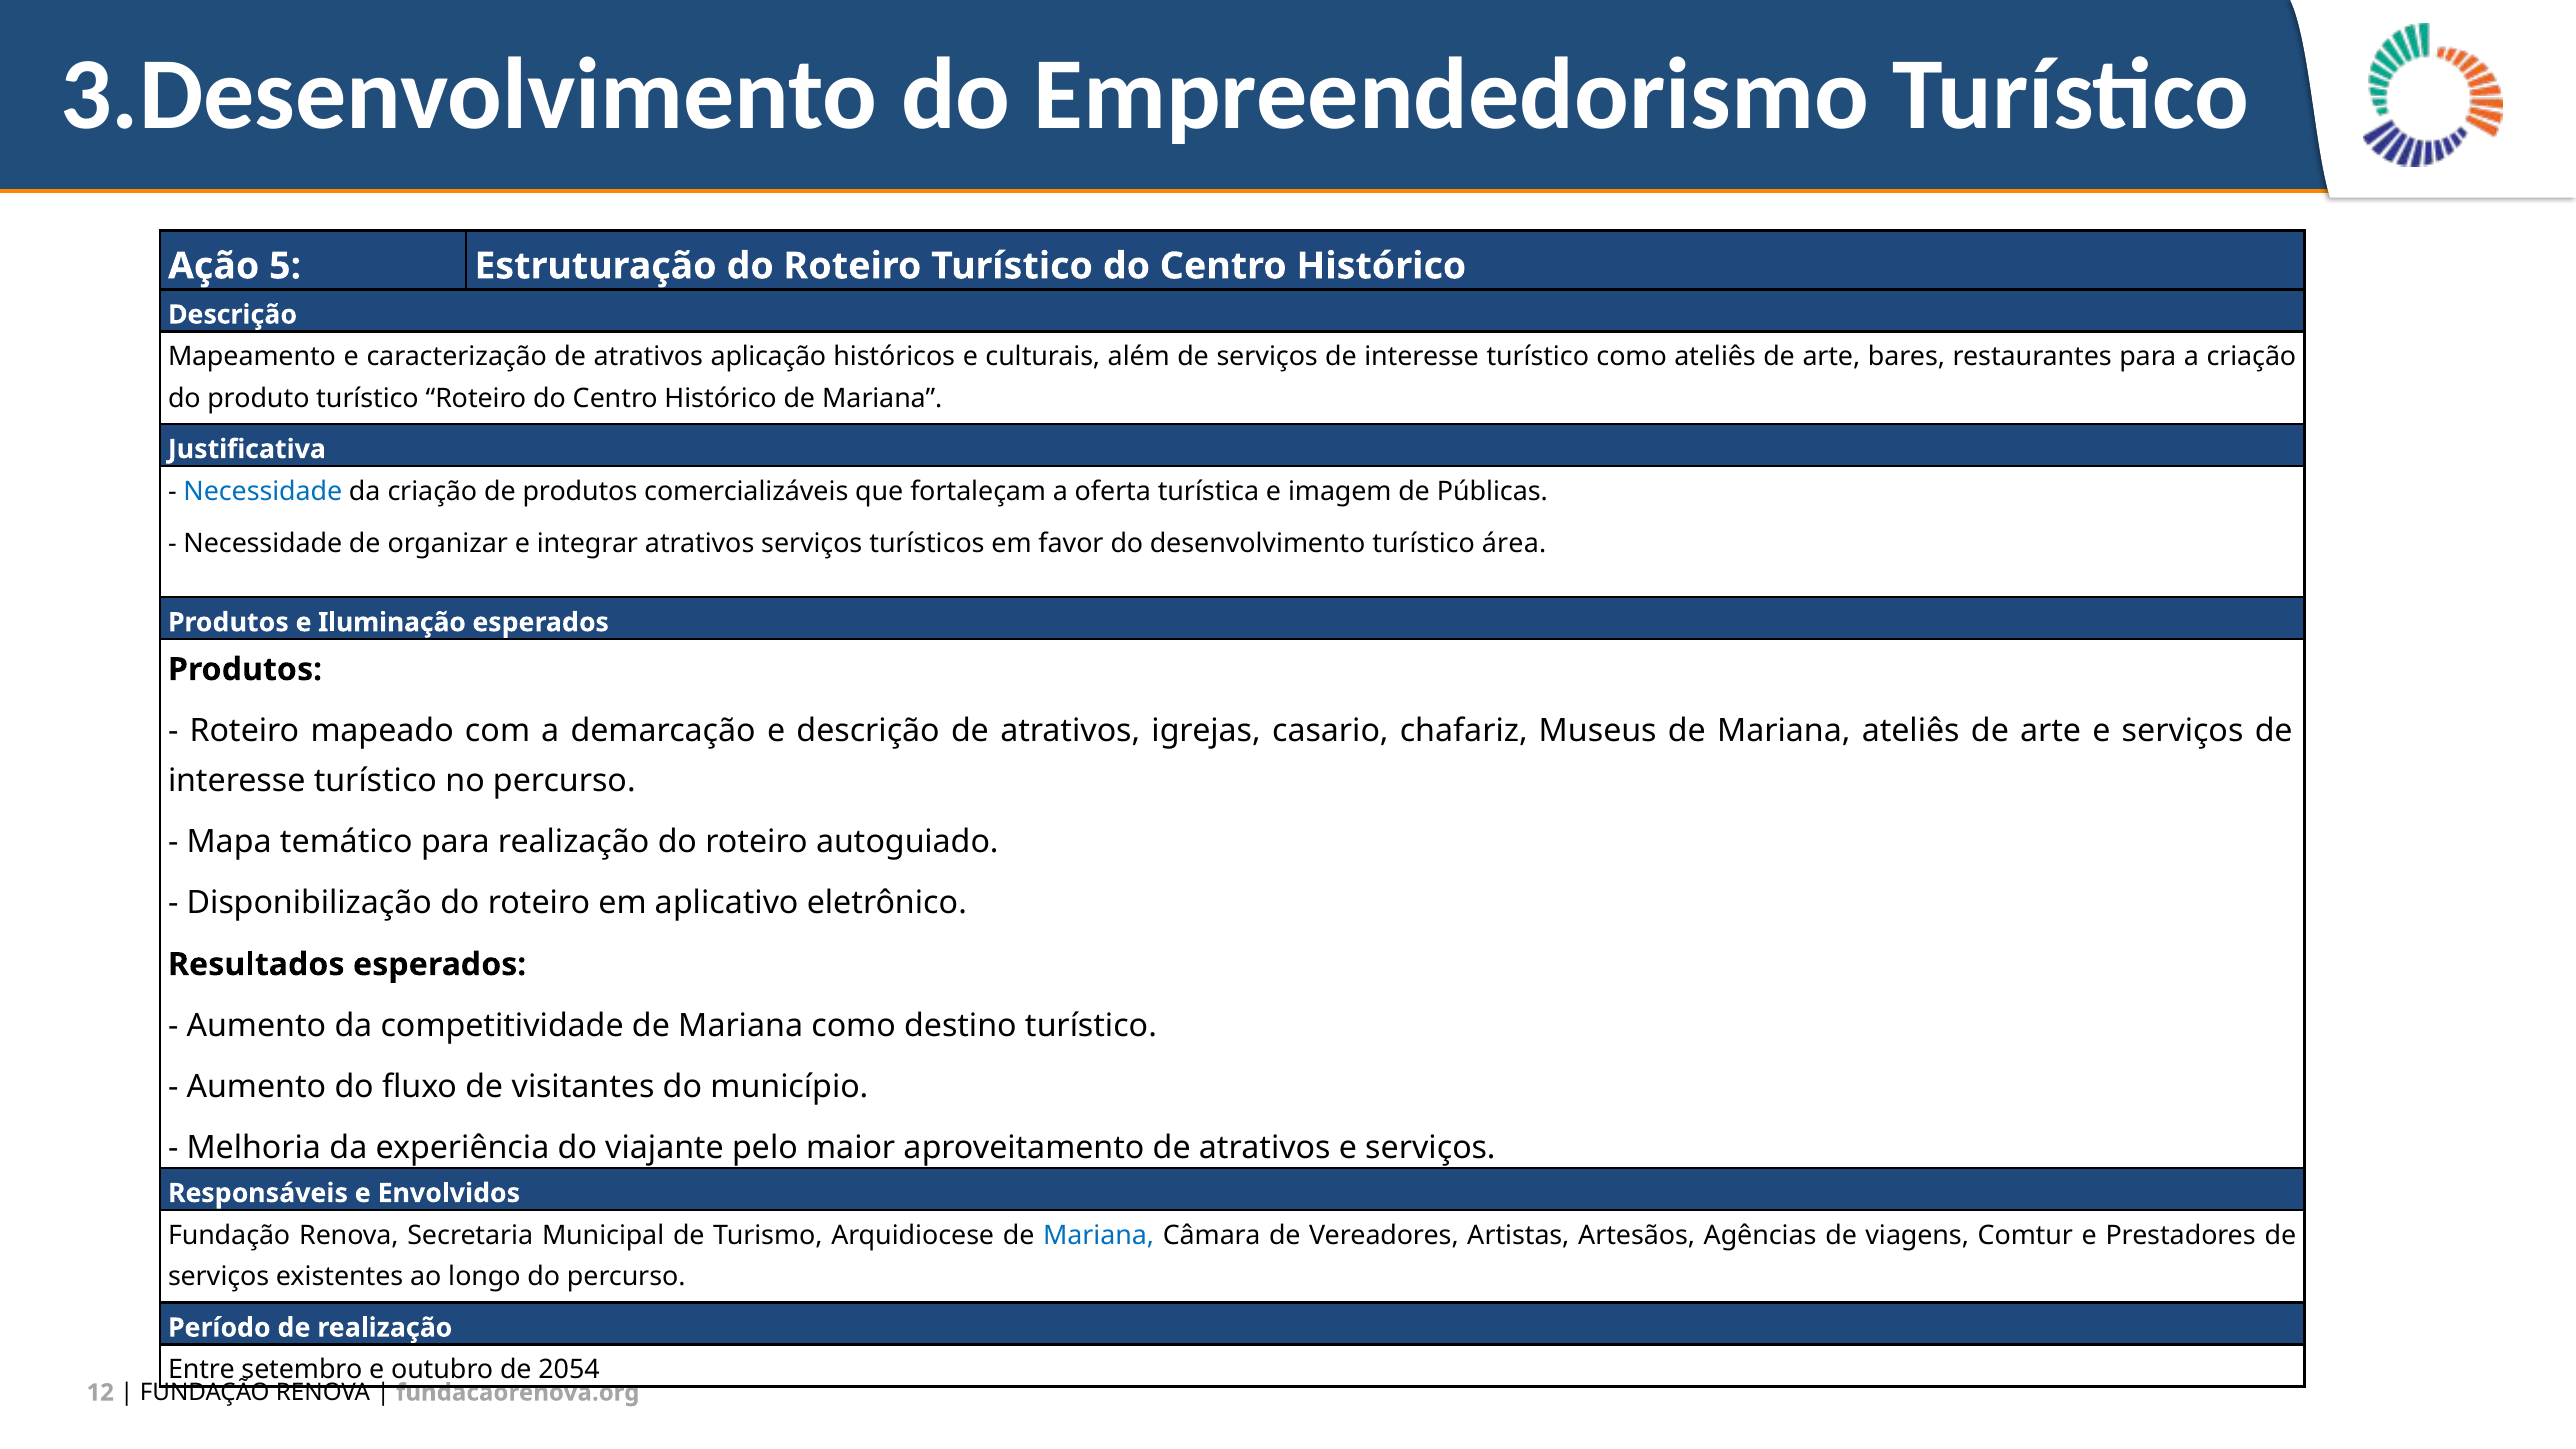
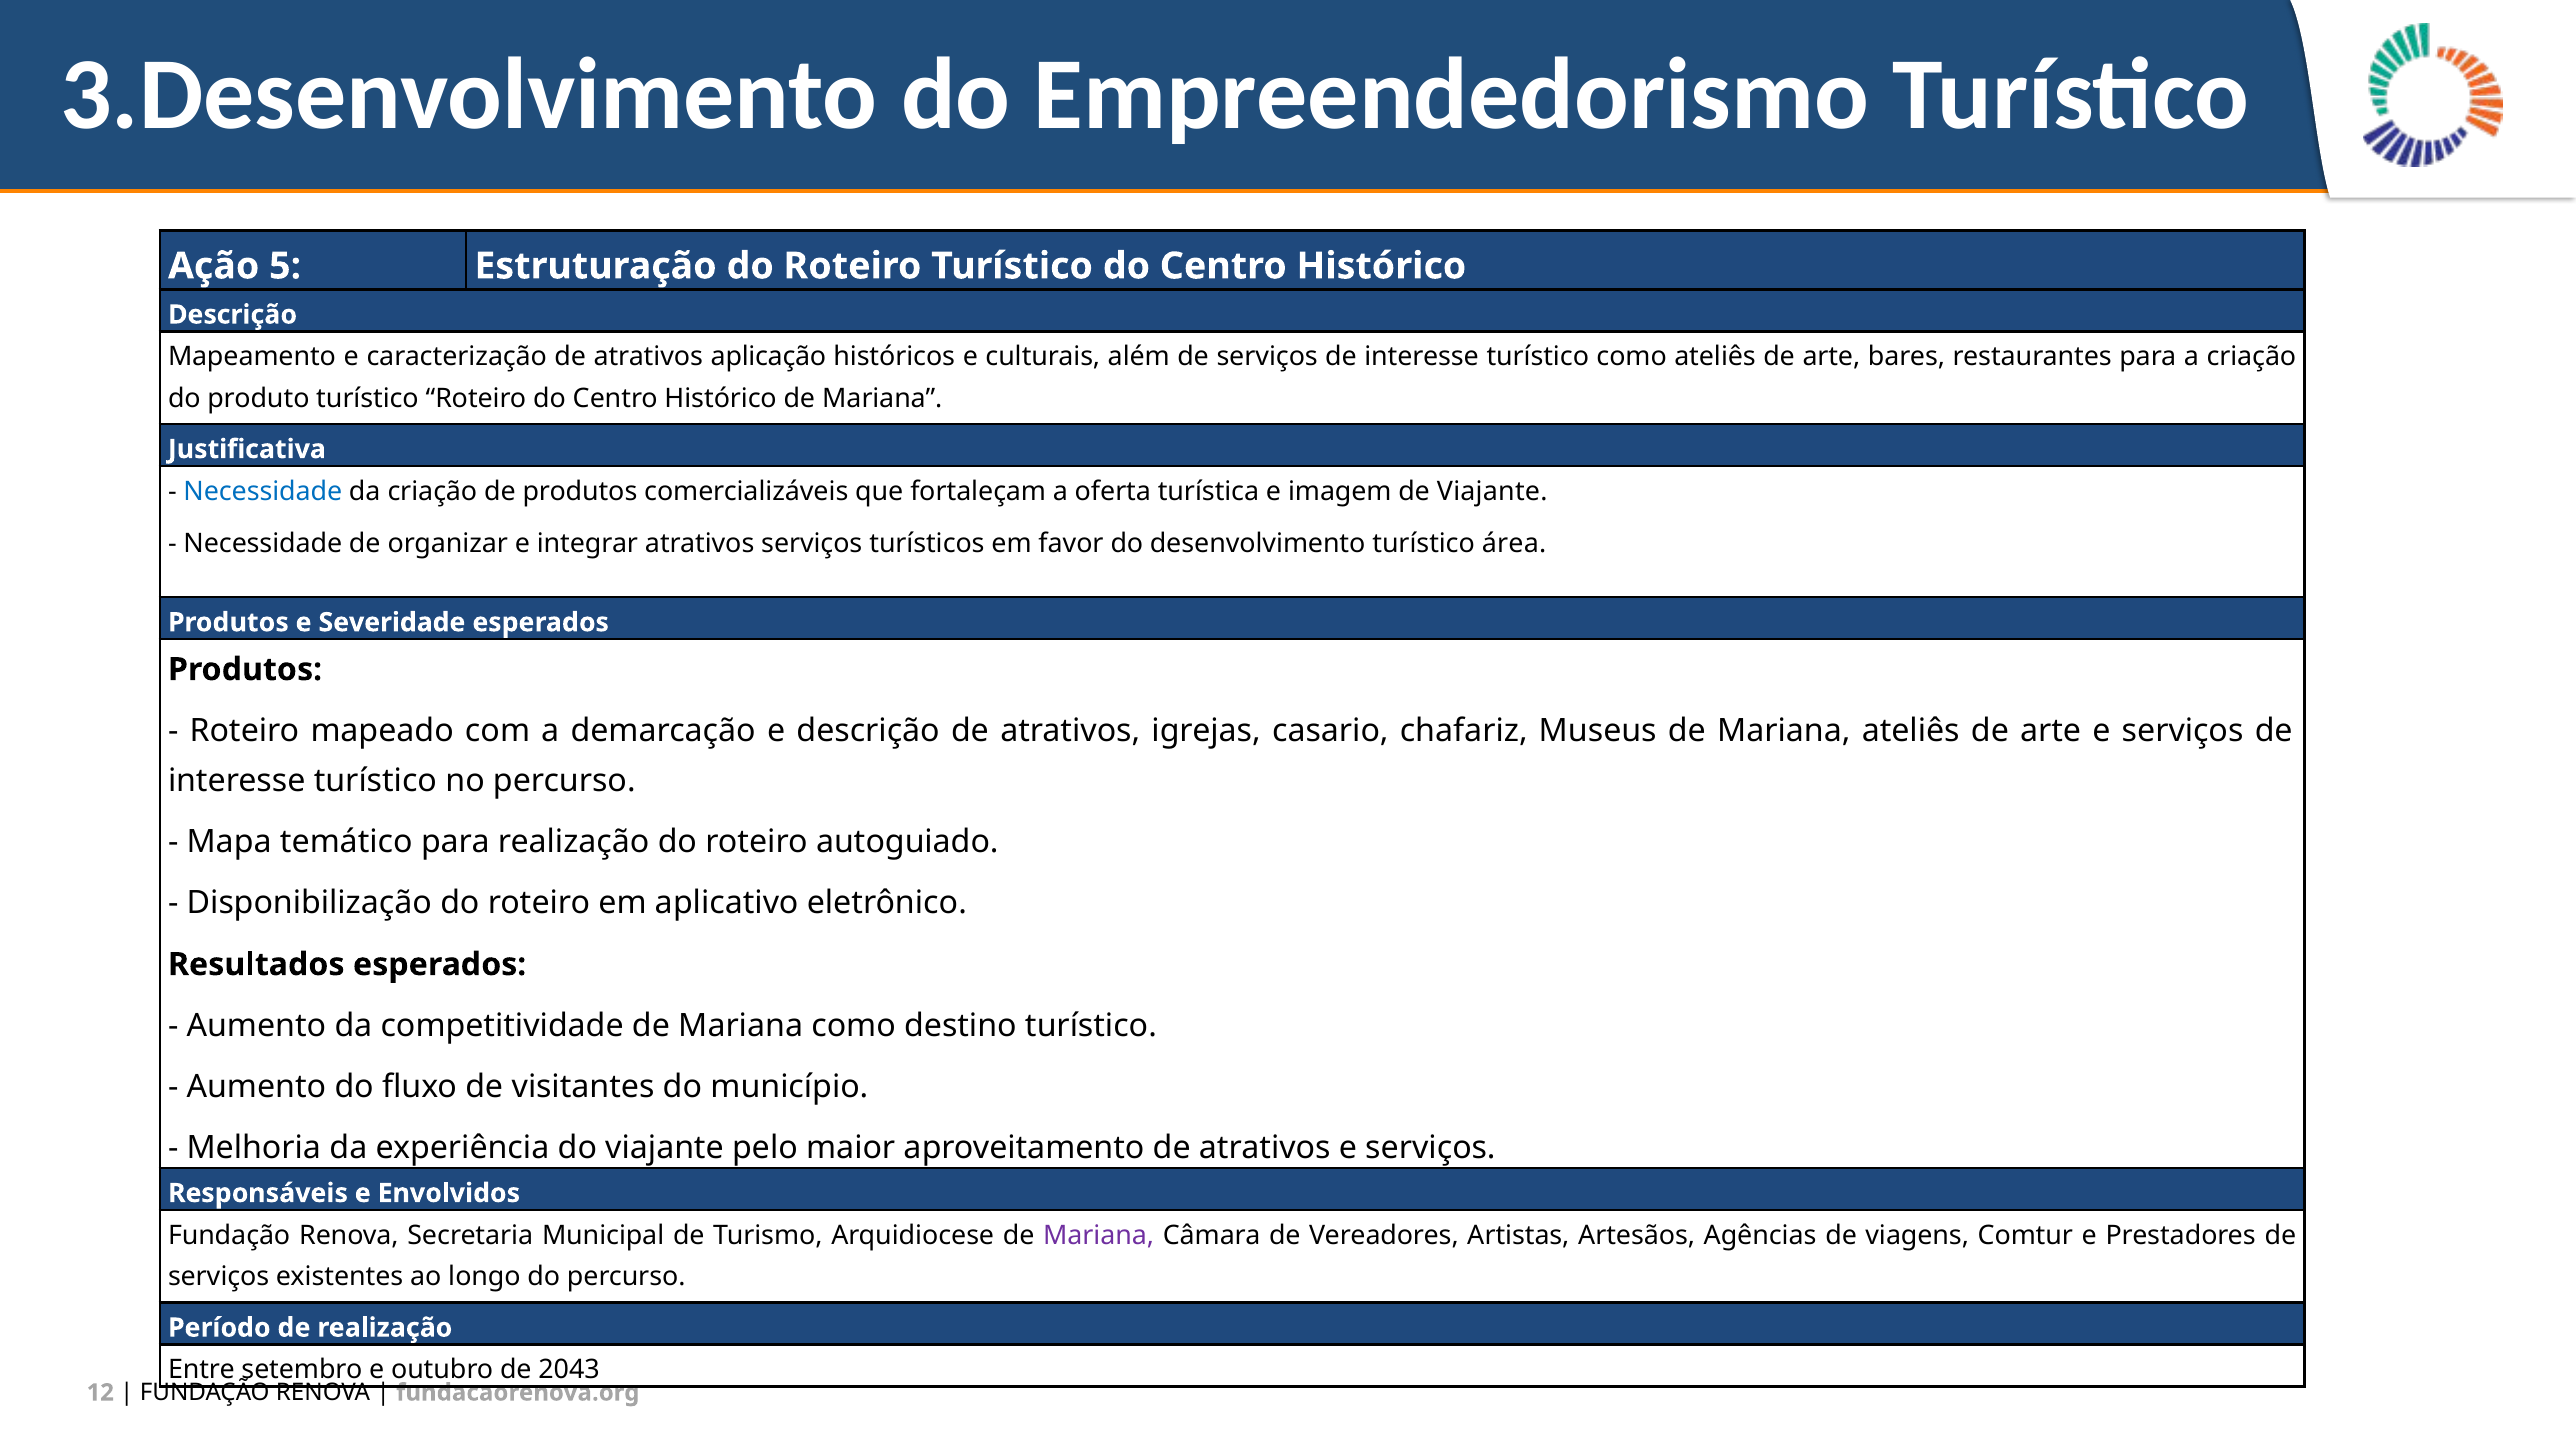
de Públicas: Públicas -> Viajante (1492, 491)
Iluminação: Iluminação -> Severidade (392, 622)
Mariana colour: blue -> purple (1099, 1235)
2054: 2054 -> 2043 (569, 1370)
